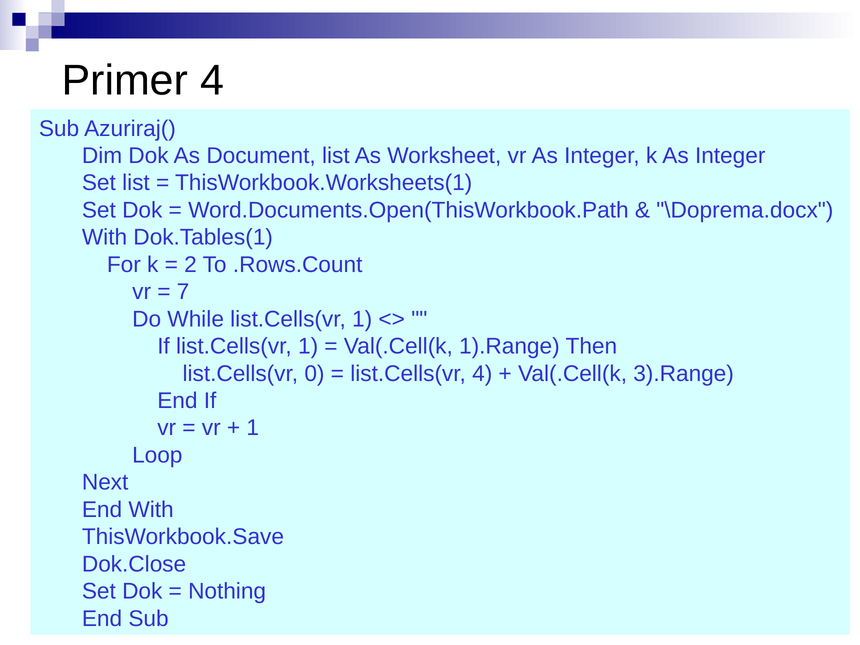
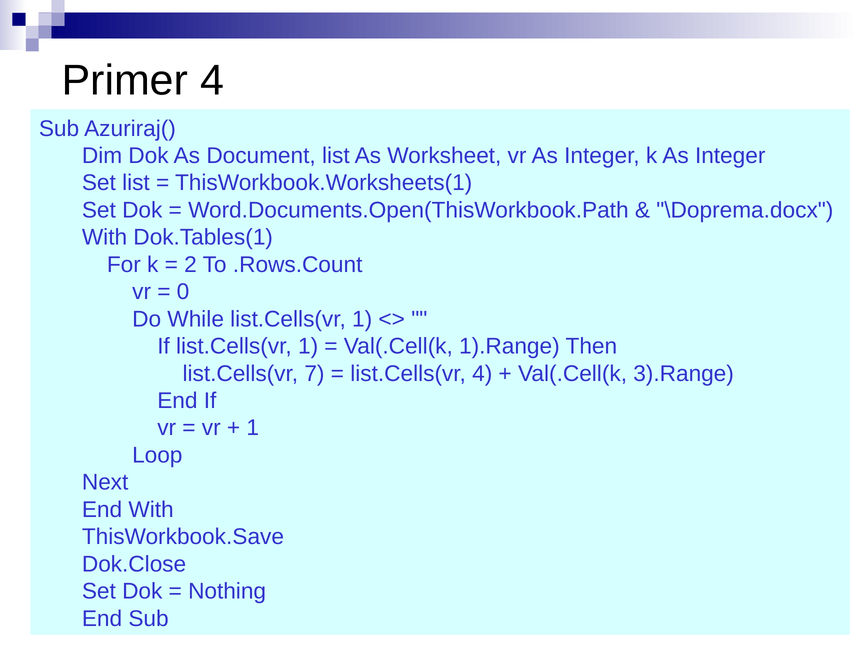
7: 7 -> 0 (183, 292)
0: 0 -> 7 (314, 374)
